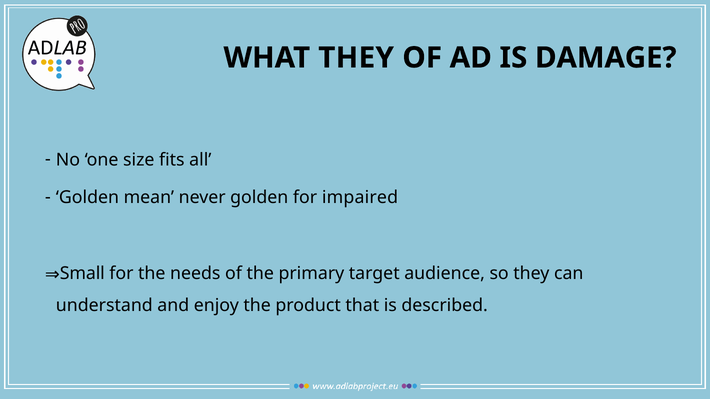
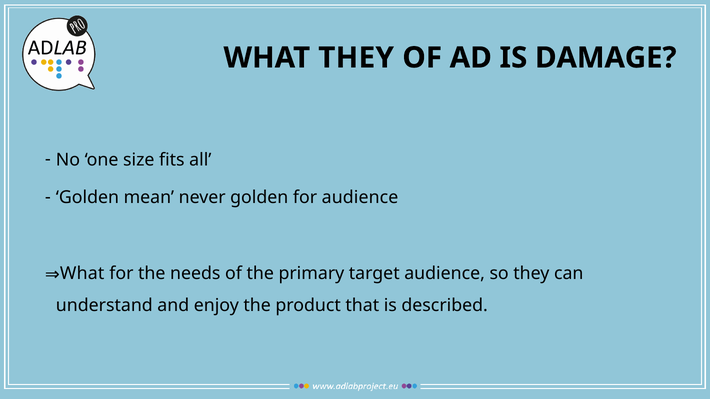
for impaired: impaired -> audience (360, 198)
Small: Small -> What (82, 274)
